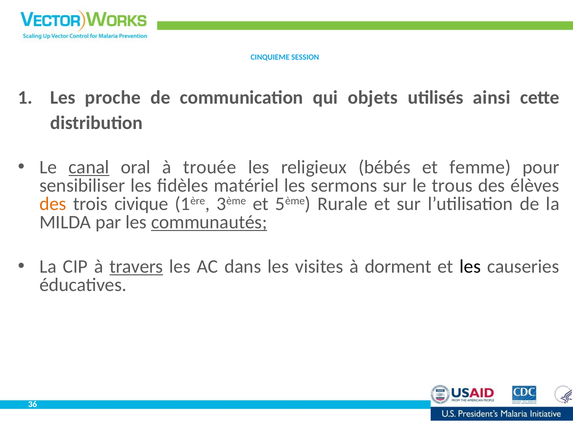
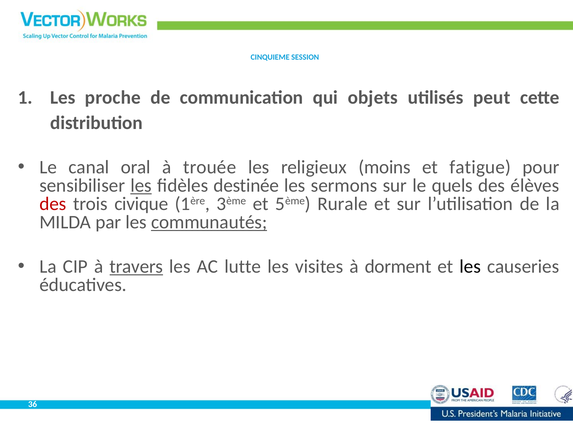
ainsi: ainsi -> peut (492, 98)
canal underline: present -> none (89, 167)
bébés: bébés -> moins (385, 167)
femme: femme -> fatigue (480, 167)
les underline: none -> present (141, 185)
matériel: matériel -> destinée (246, 185)
trous: trous -> quels (452, 185)
des colour: orange -> red (53, 204)
dans: dans -> lutte (243, 266)
